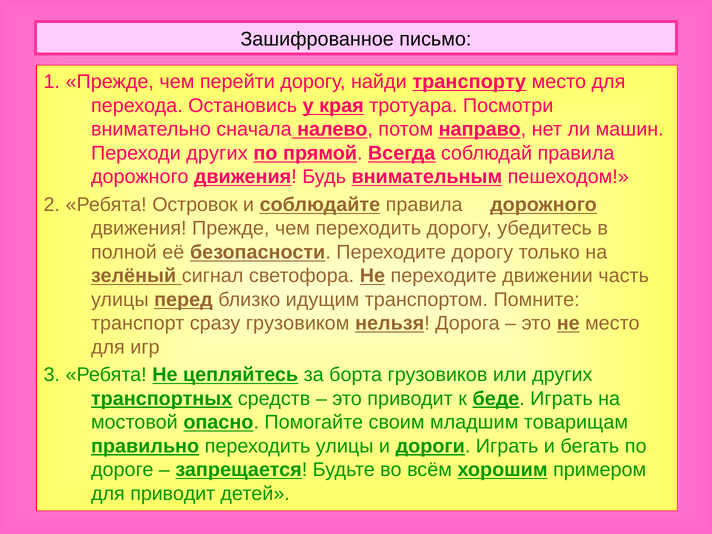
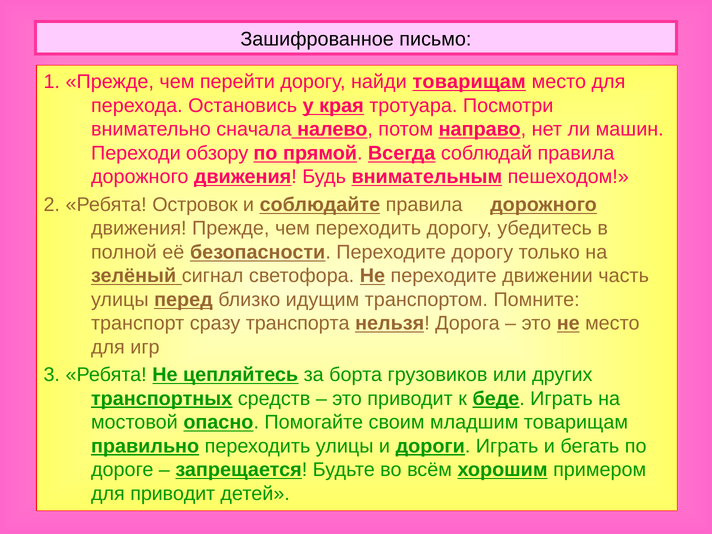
найди транспорту: транспорту -> товарищам (469, 82)
Переходи других: других -> обзору (217, 153)
грузовиком: грузовиком -> транспорта (298, 323)
